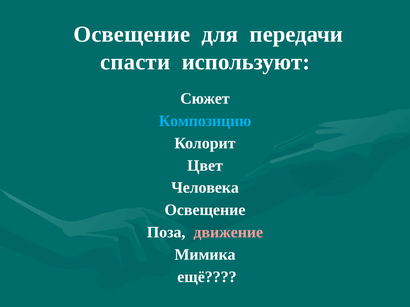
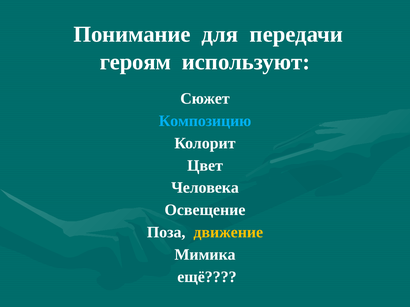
Освещение: Освещение -> Понимание (132, 34)
спасти: спасти -> героям (135, 62)
движение colour: pink -> yellow (228, 233)
